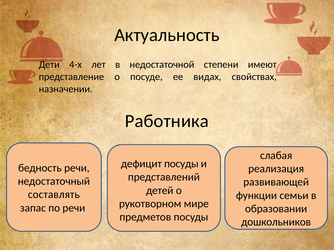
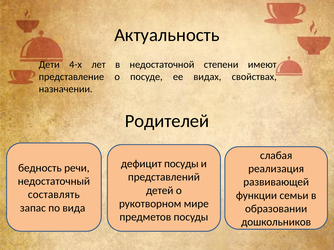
Работника: Работника -> Родителей (167, 121)
по речи: речи -> вида (74, 208)
